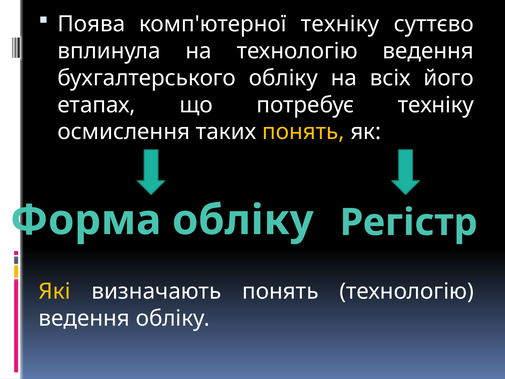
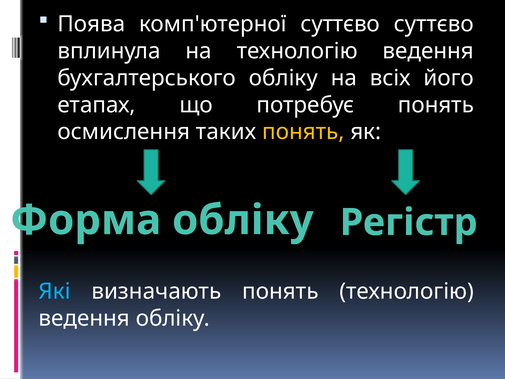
комп'ютерної техніку: техніку -> суттєво (340, 24)
потребує техніку: техніку -> понять (436, 105)
Які colour: yellow -> light blue (55, 291)
